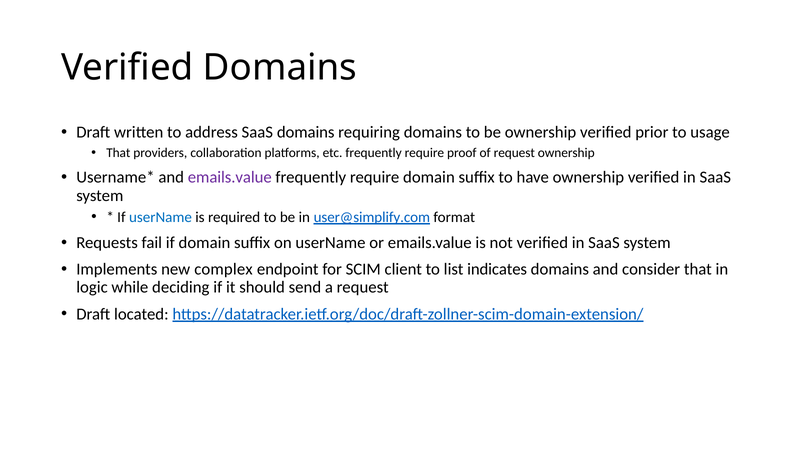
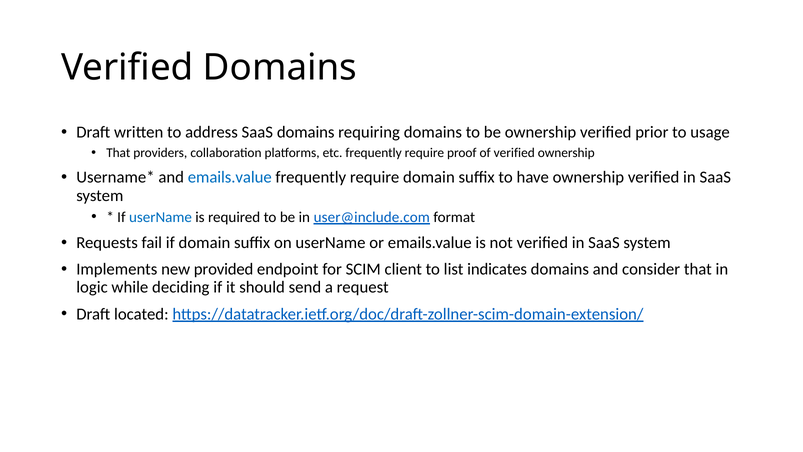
of request: request -> verified (514, 153)
emails.value colour: purple -> blue (230, 177)
user@simplify.com: user@simplify.com -> user@include.com (372, 217)
complex: complex -> provided (224, 269)
